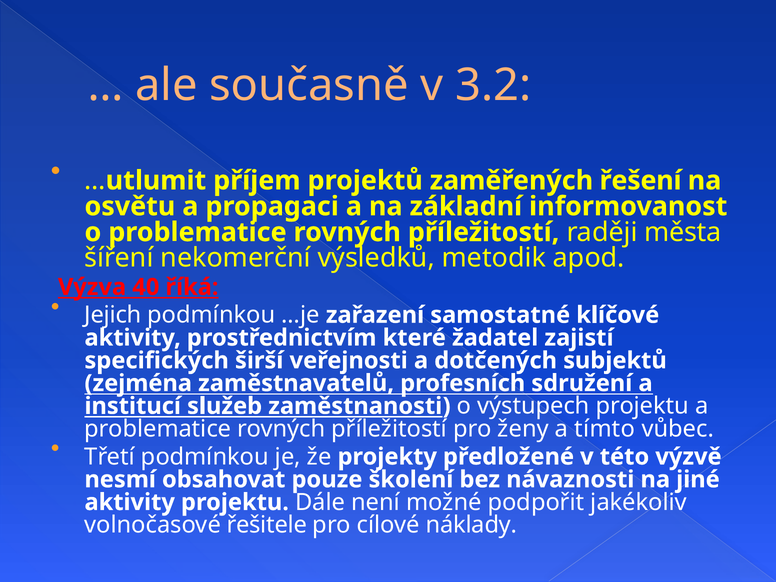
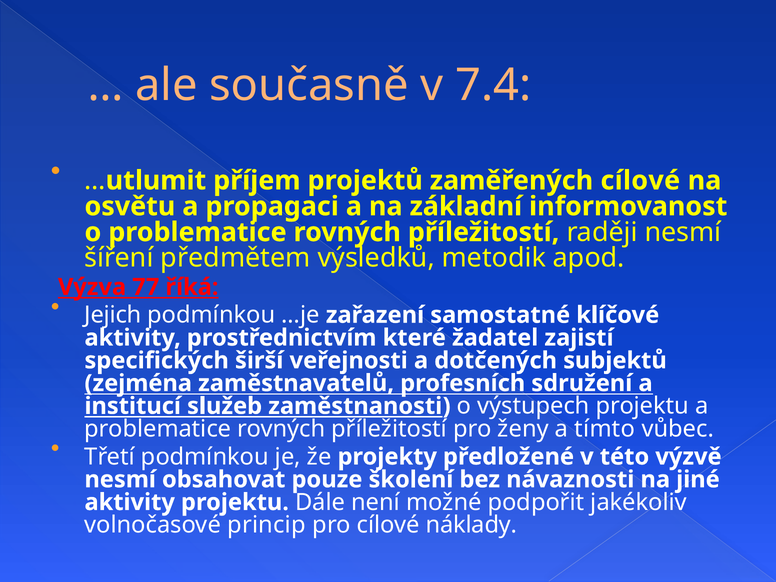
3.2: 3.2 -> 7.4 (493, 85)
zaměřených řešení: řešení -> cílové (640, 181)
raději města: města -> nesmí (683, 232)
nekomerční: nekomerční -> předmětem (236, 258)
40: 40 -> 77 (146, 287)
řešitele: řešitele -> princip (267, 525)
